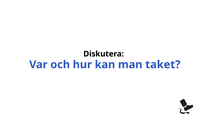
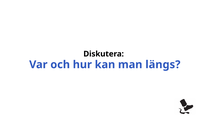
taket: taket -> längs (163, 65)
